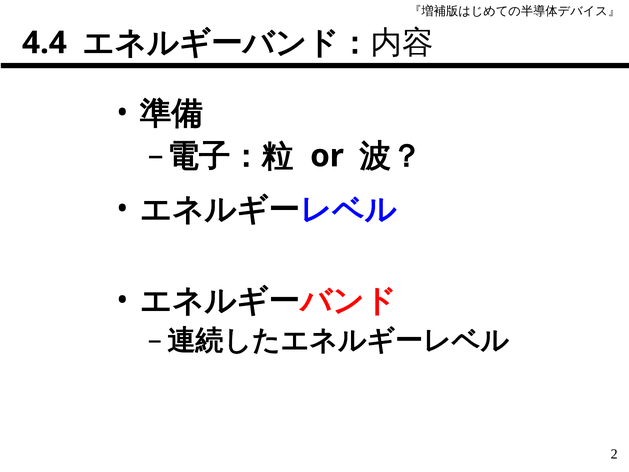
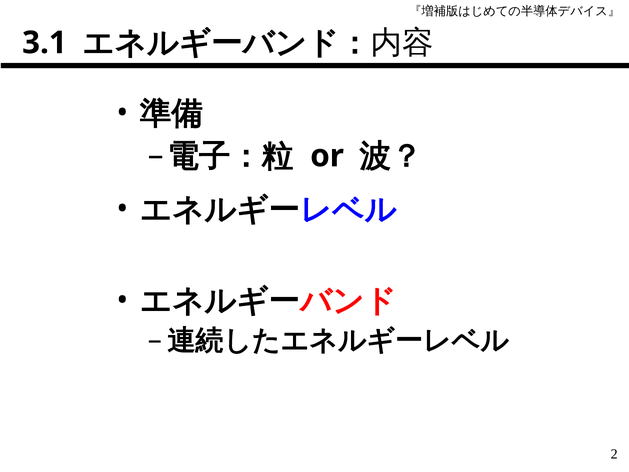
4.4: 4.4 -> 3.1 (44, 43)
